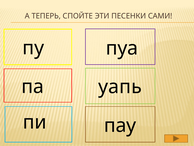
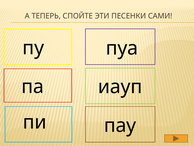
уапь: уапь -> иауп (120, 86)
